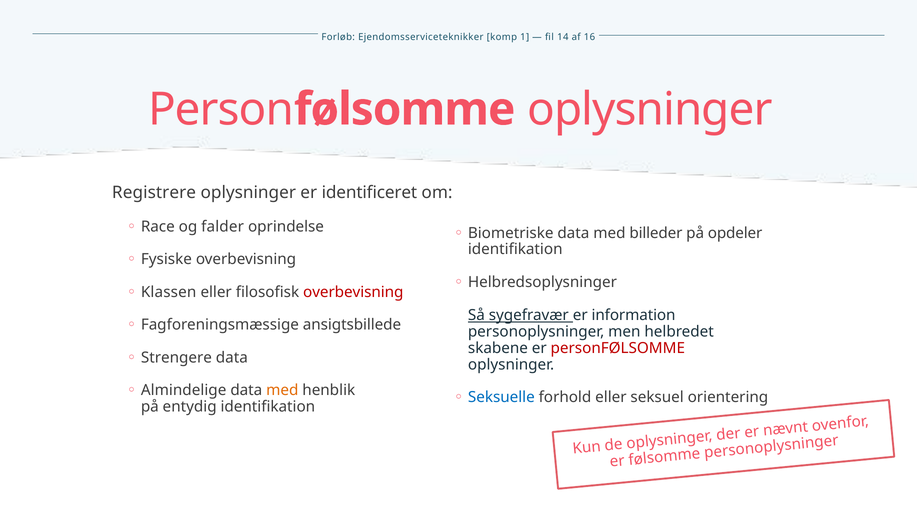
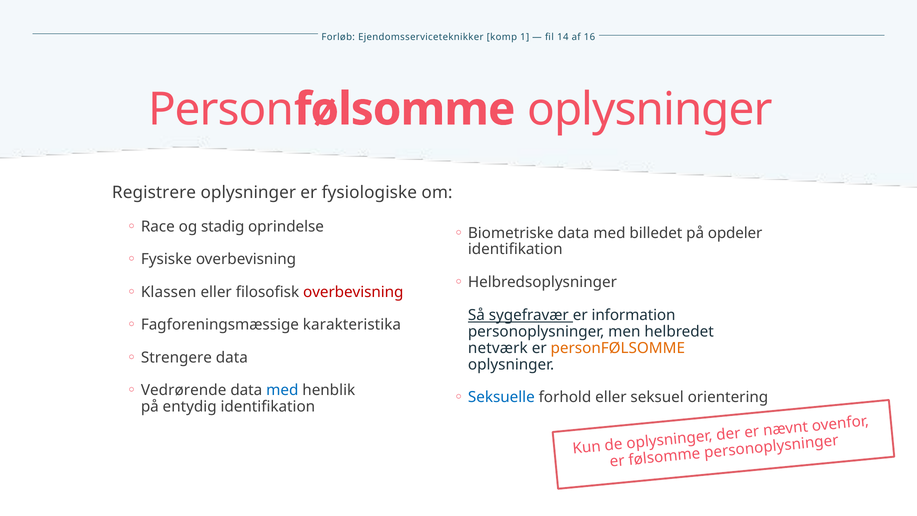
identificeret: identificeret -> fysiologiske (369, 193)
falder: falder -> stadig (223, 227)
billeder: billeder -> billedet (656, 233)
ansigtsbillede: ansigtsbillede -> karakteristika (352, 325)
skabene: skabene -> netværk (498, 348)
personFØLSOMME colour: red -> orange (618, 348)
Almindelige: Almindelige -> Vedrørende (184, 390)
med colour: orange -> blue (282, 390)
